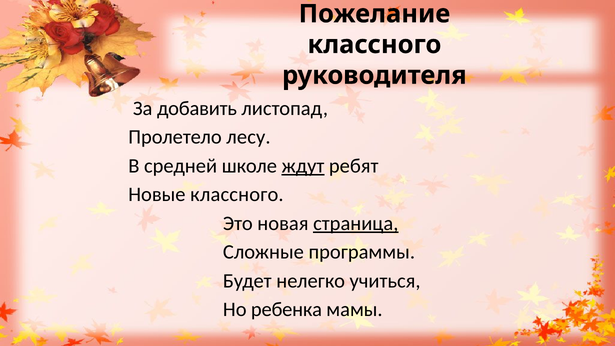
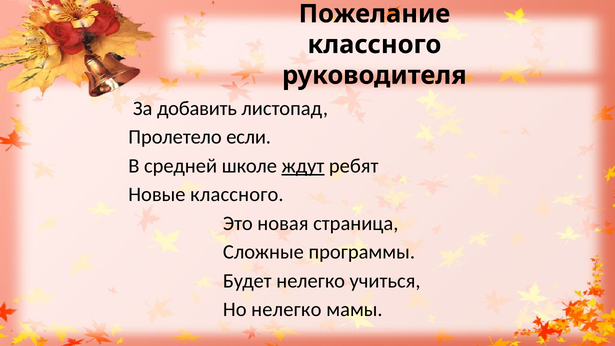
лесу: лесу -> если (249, 137)
страница underline: present -> none (356, 223)
Но ребенка: ребенка -> нелегко (286, 309)
